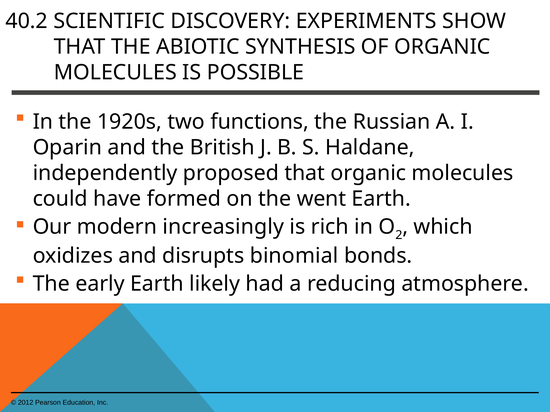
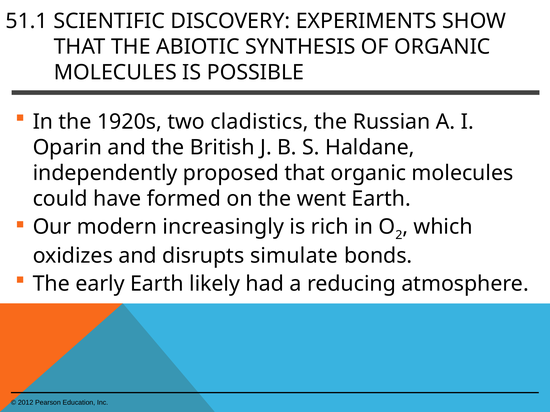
40.2: 40.2 -> 51.1 (27, 21)
functions: functions -> cladistics (259, 122)
binomial: binomial -> simulate (294, 256)
